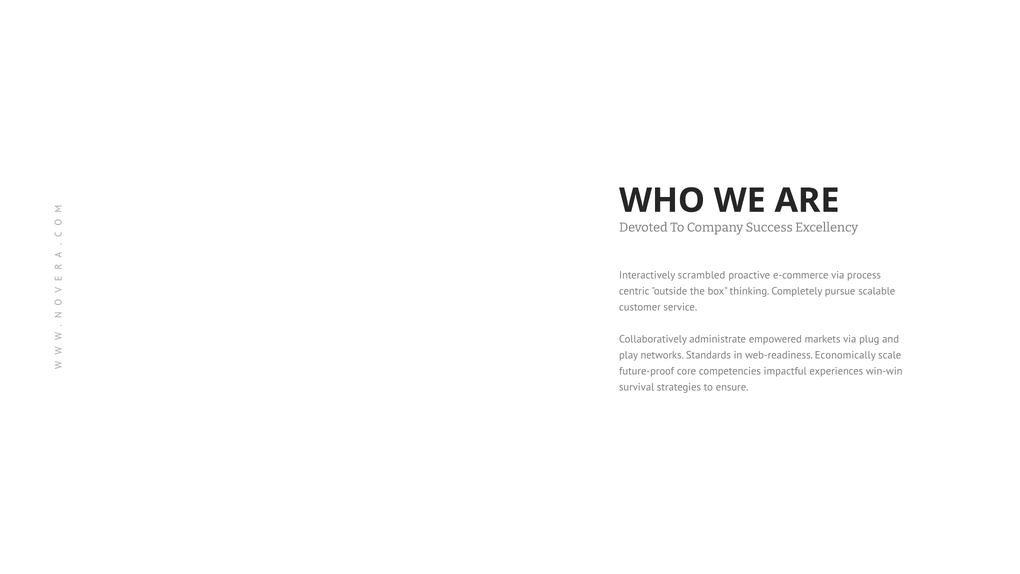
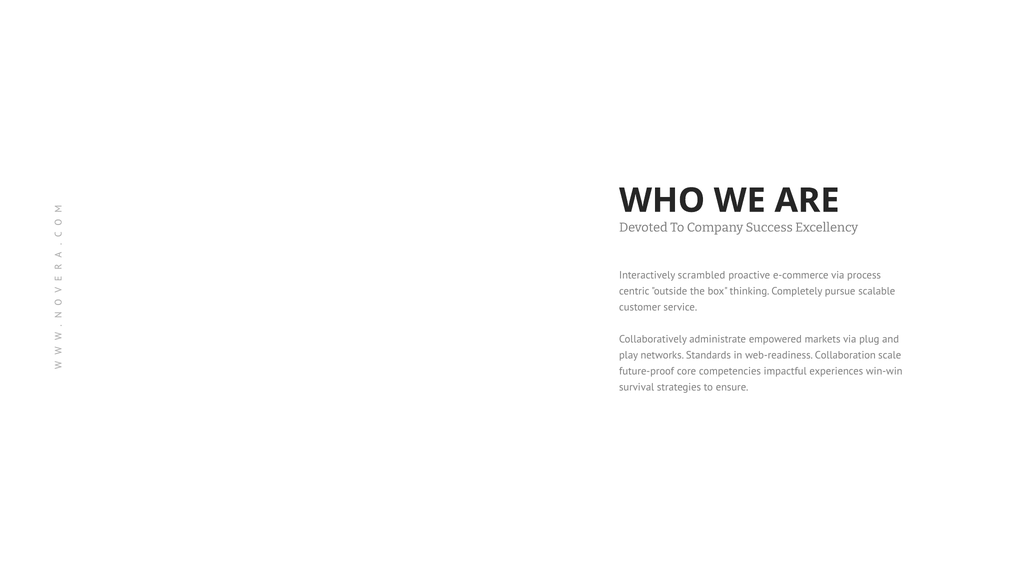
Economically: Economically -> Collaboration (845, 355)
